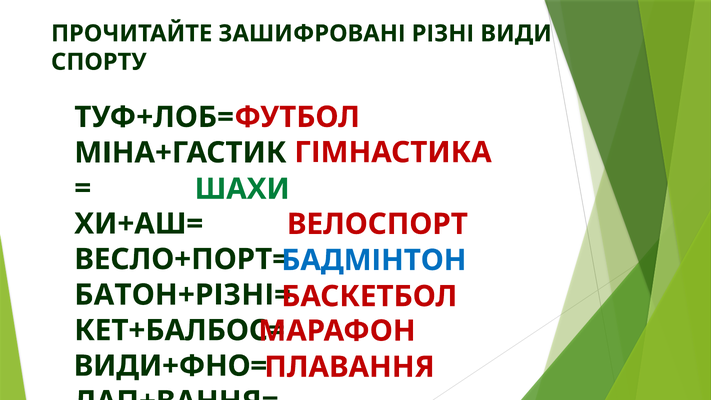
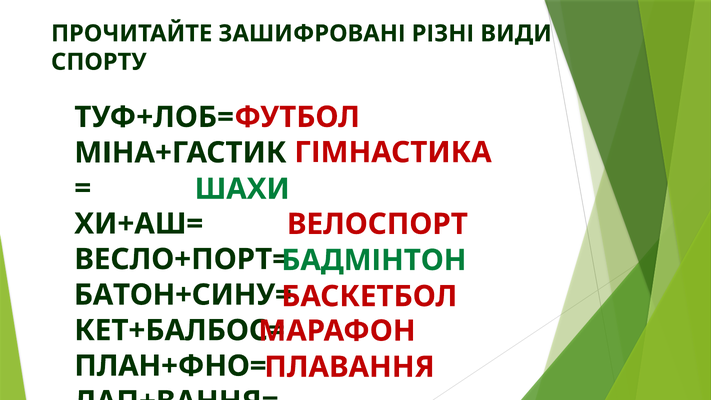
БАДМІНТОН colour: blue -> green (374, 260)
БАТОН+РІЗНІ=: БАТОН+РІЗНІ= -> БАТОН+СИНУ= (183, 295)
ВИДИ+ФНО=: ВИДИ+ФНО= -> ПЛАН+ФНО= (170, 366)
